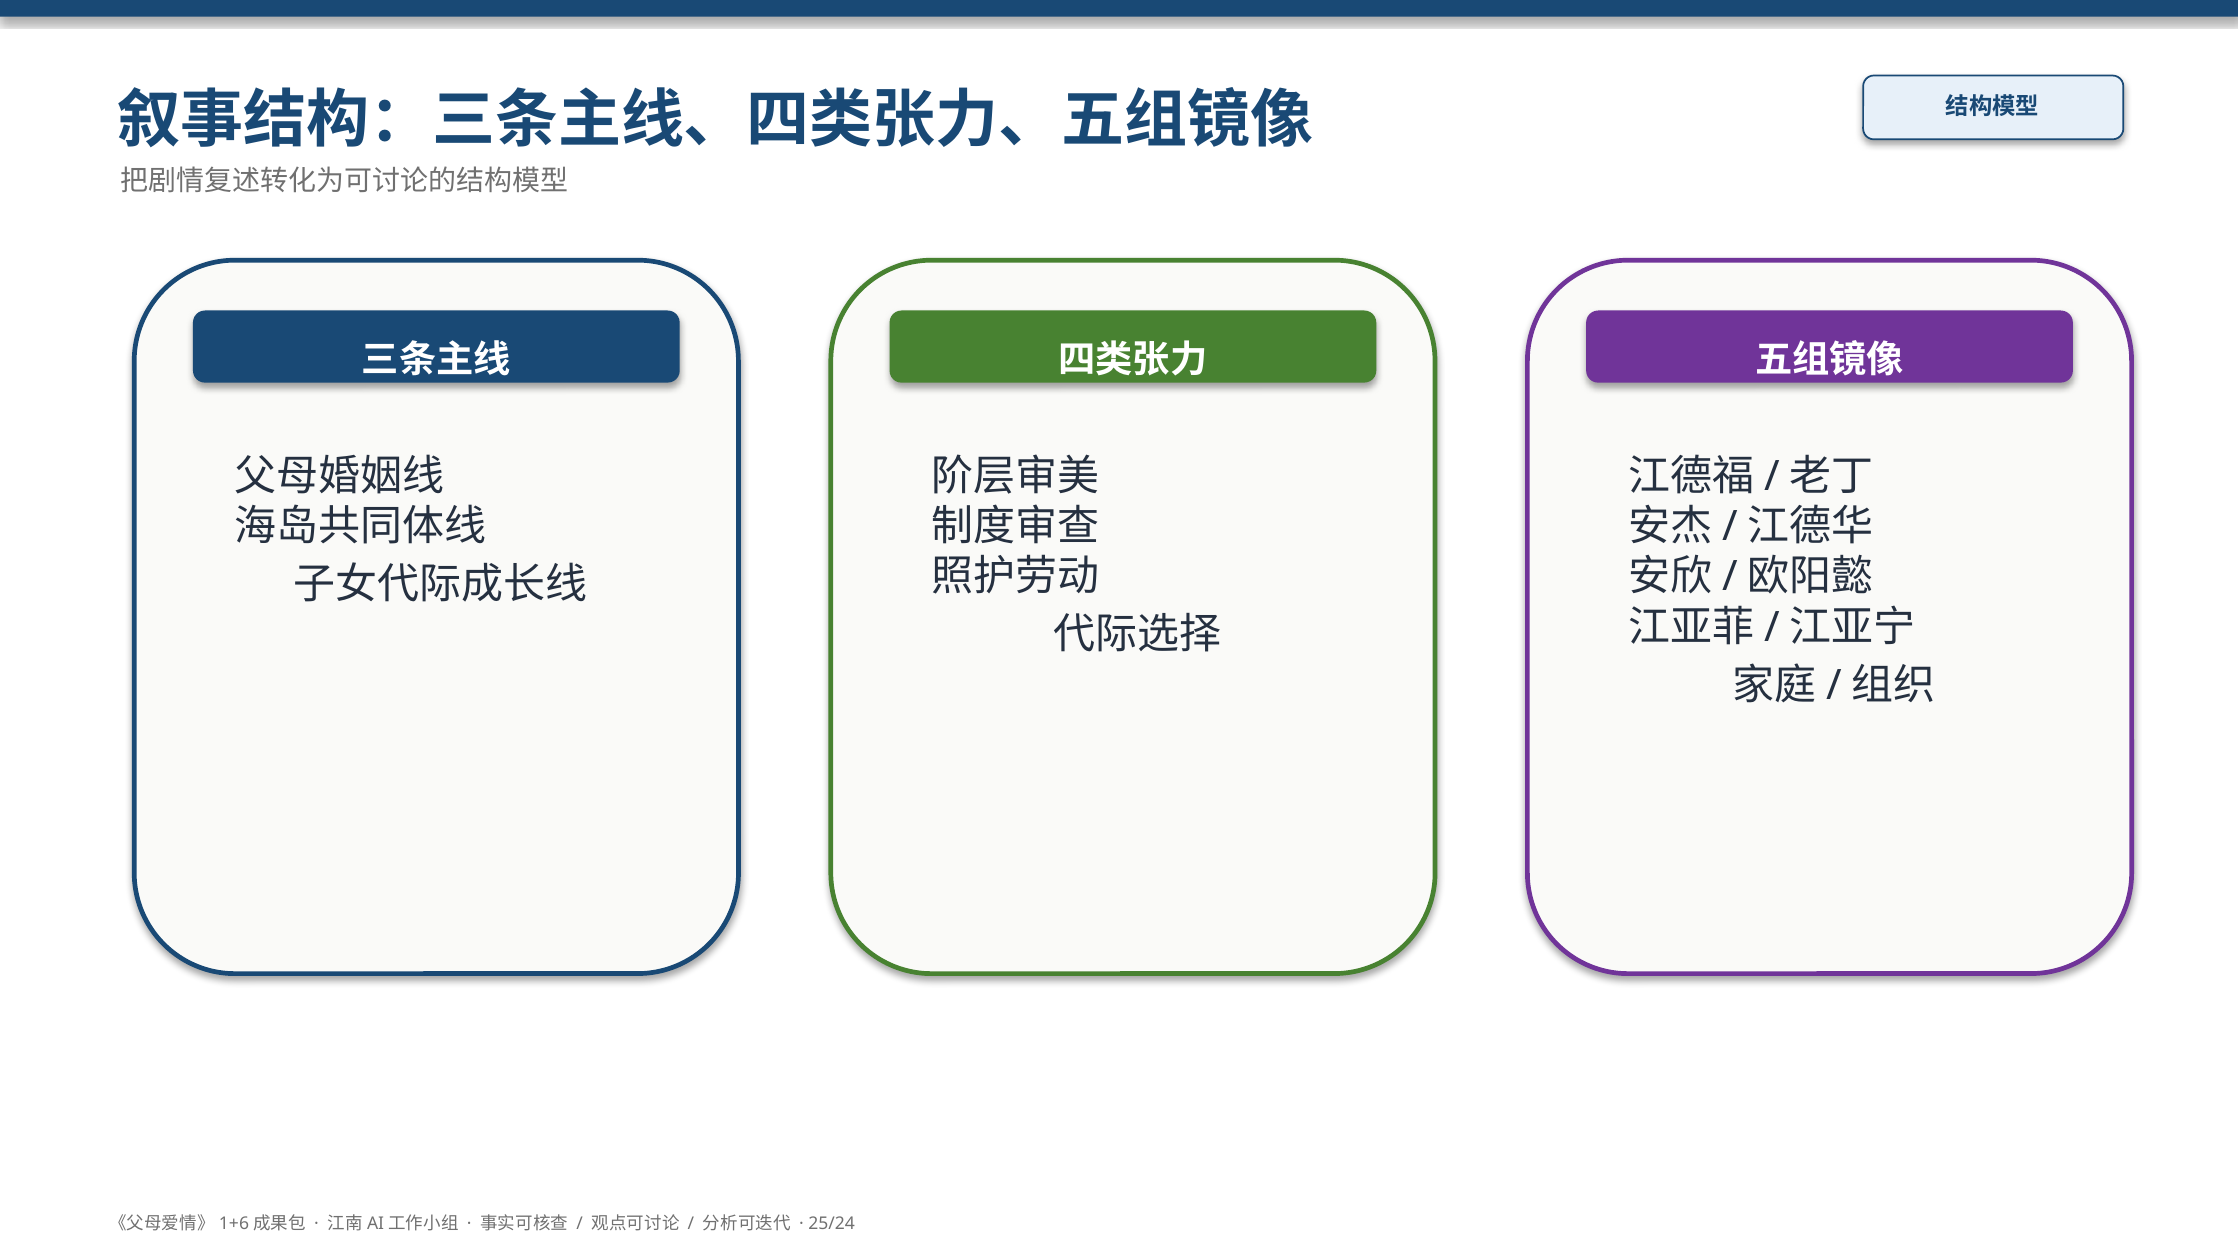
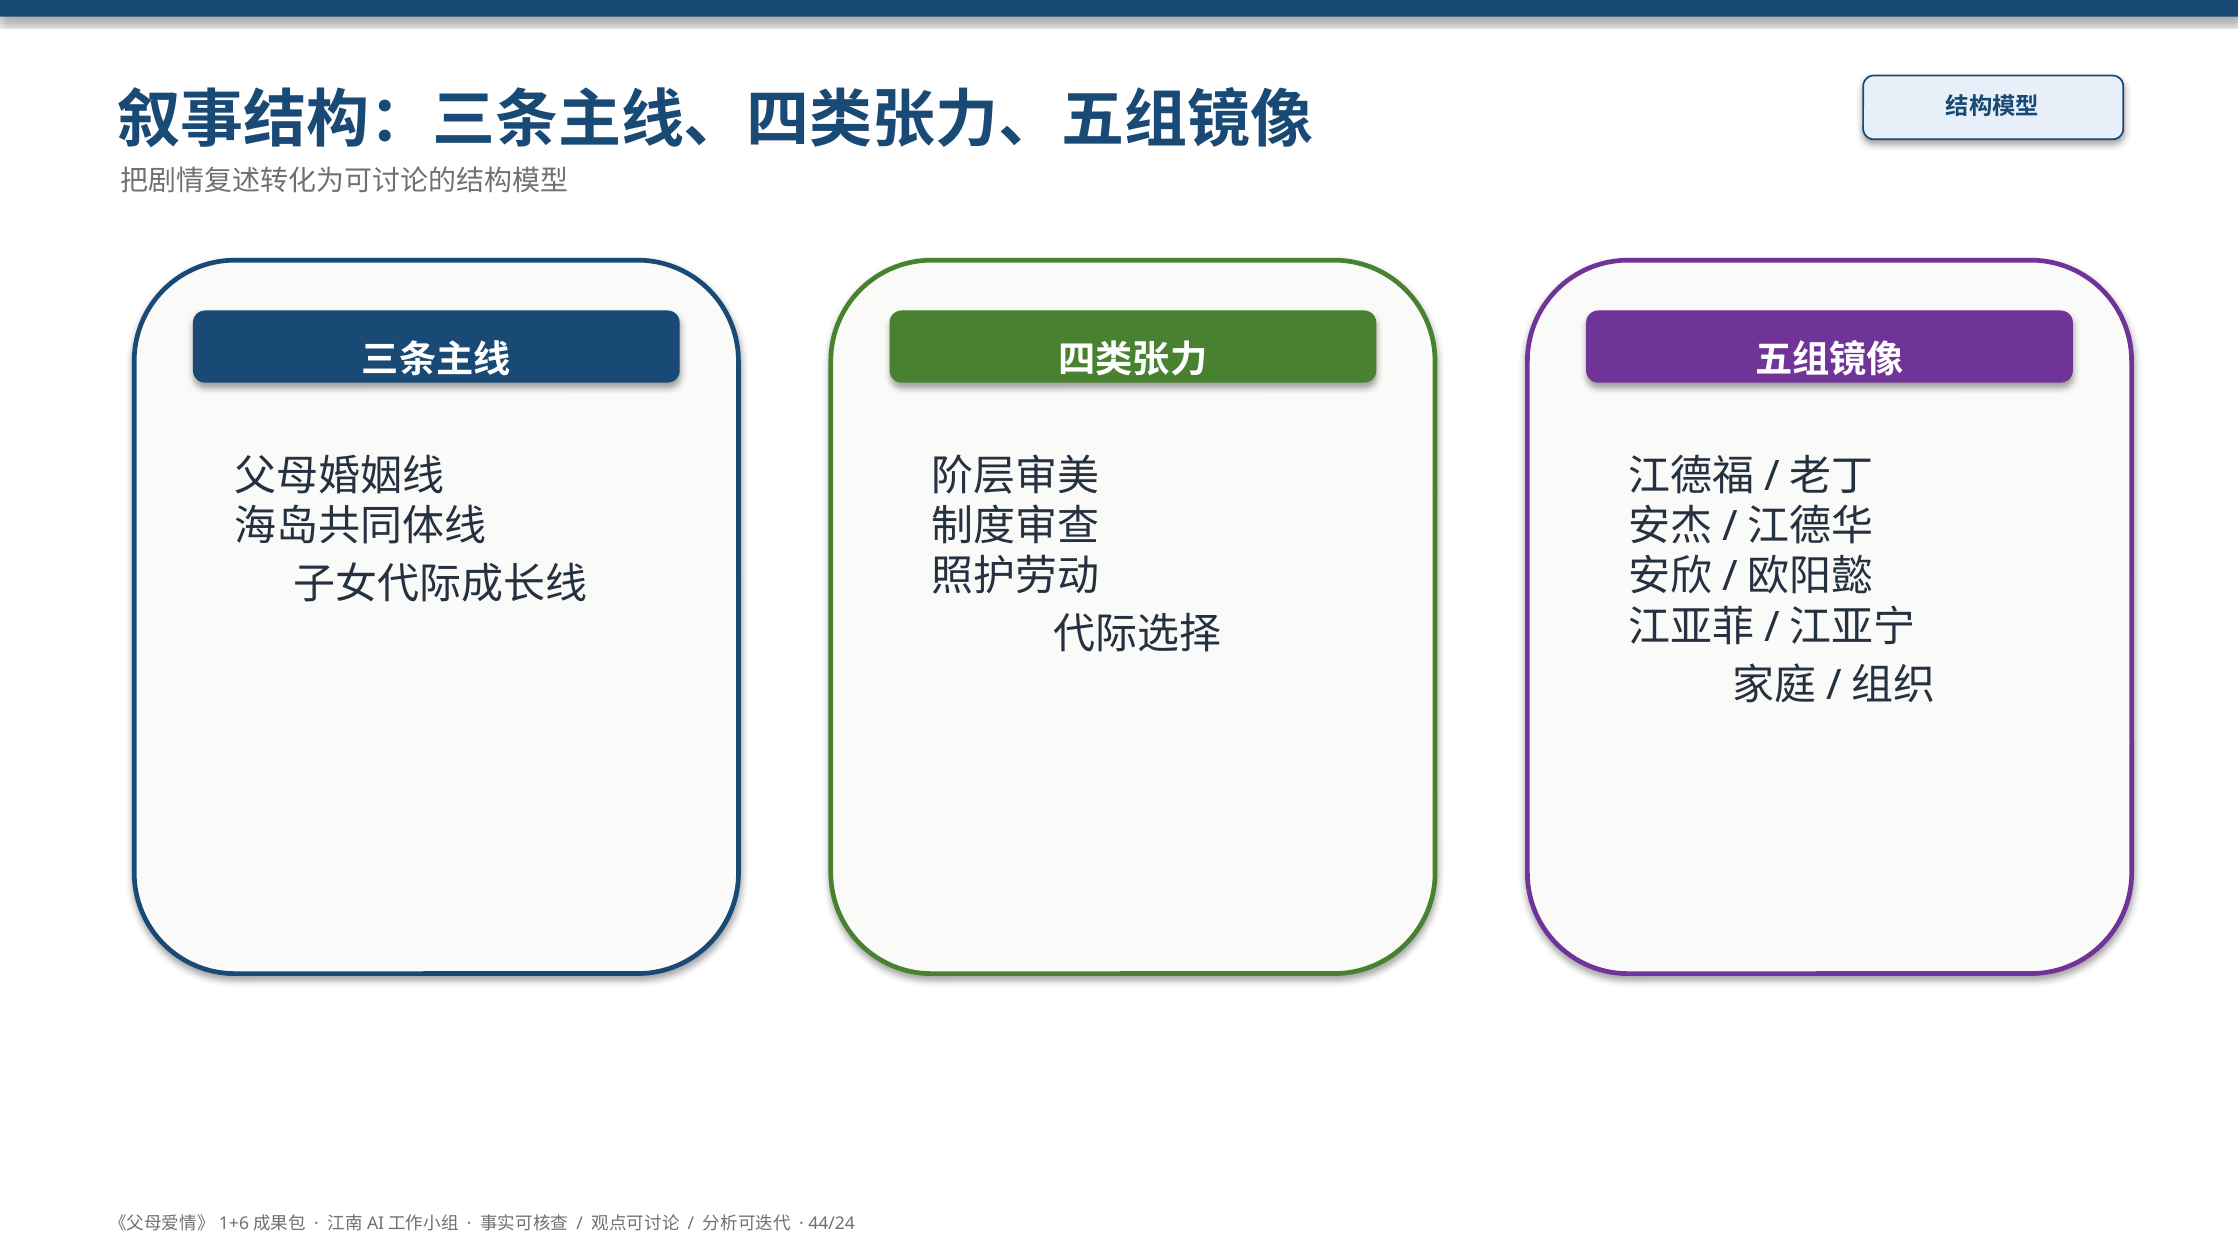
25/24: 25/24 -> 44/24 (832, 1223)
